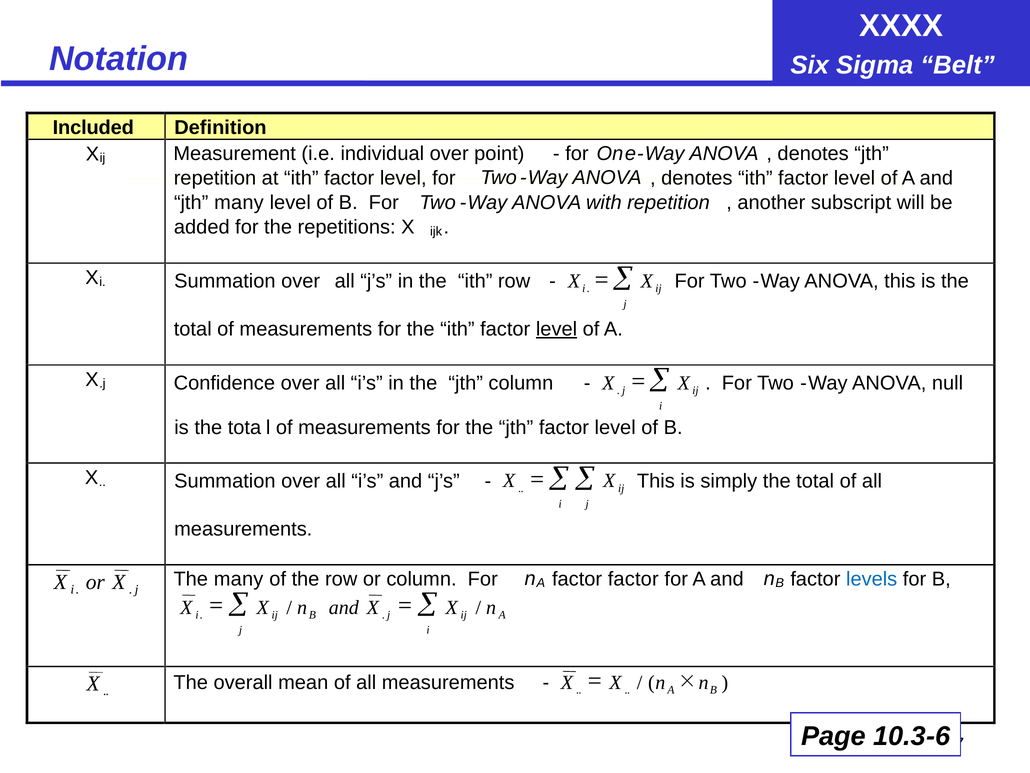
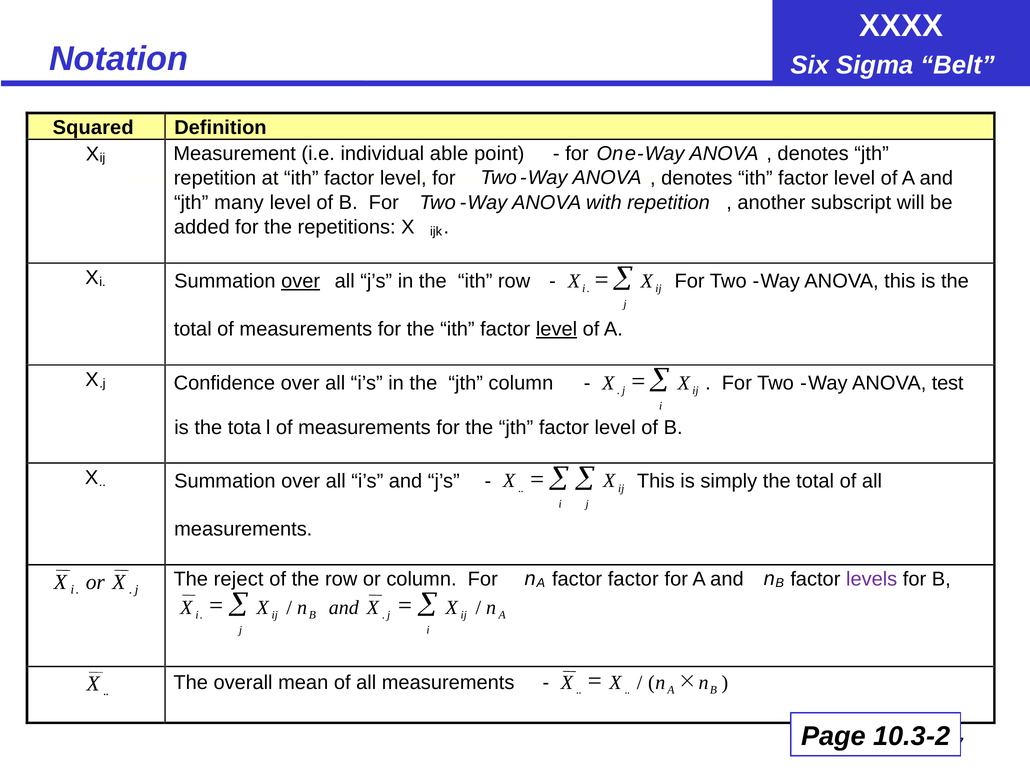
Included: Included -> Squared (93, 128)
individual over: over -> able (449, 154)
over underline: none -> present (301, 281)
null: null -> test (948, 383)
The many: many -> reject (239, 579)
levels colour: blue -> purple (872, 579)
10.3-6: 10.3-6 -> 10.3-2 (912, 736)
